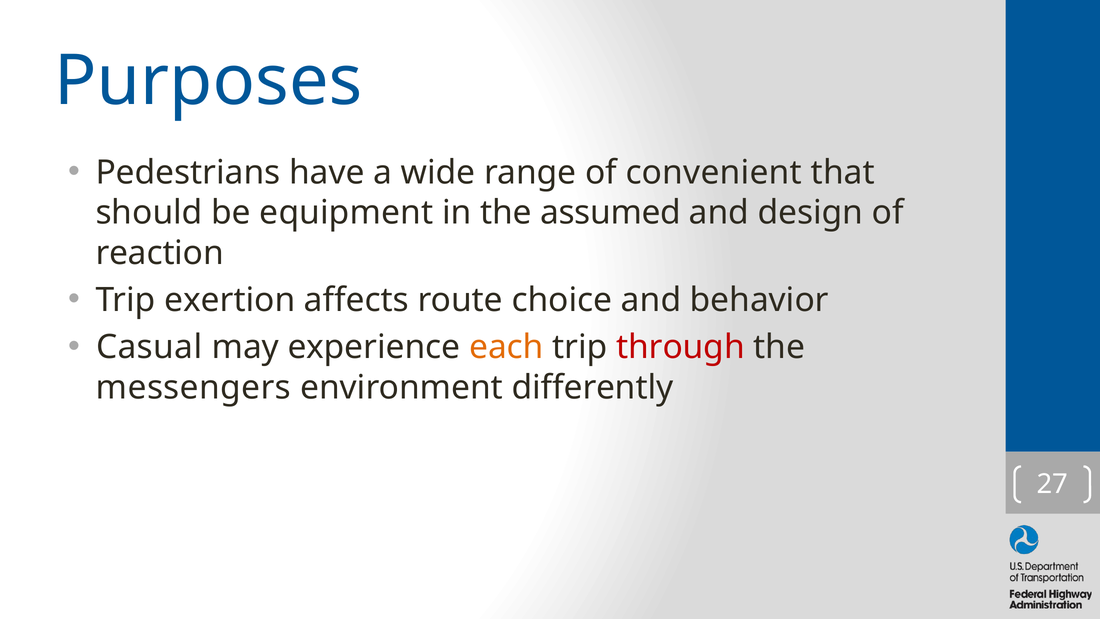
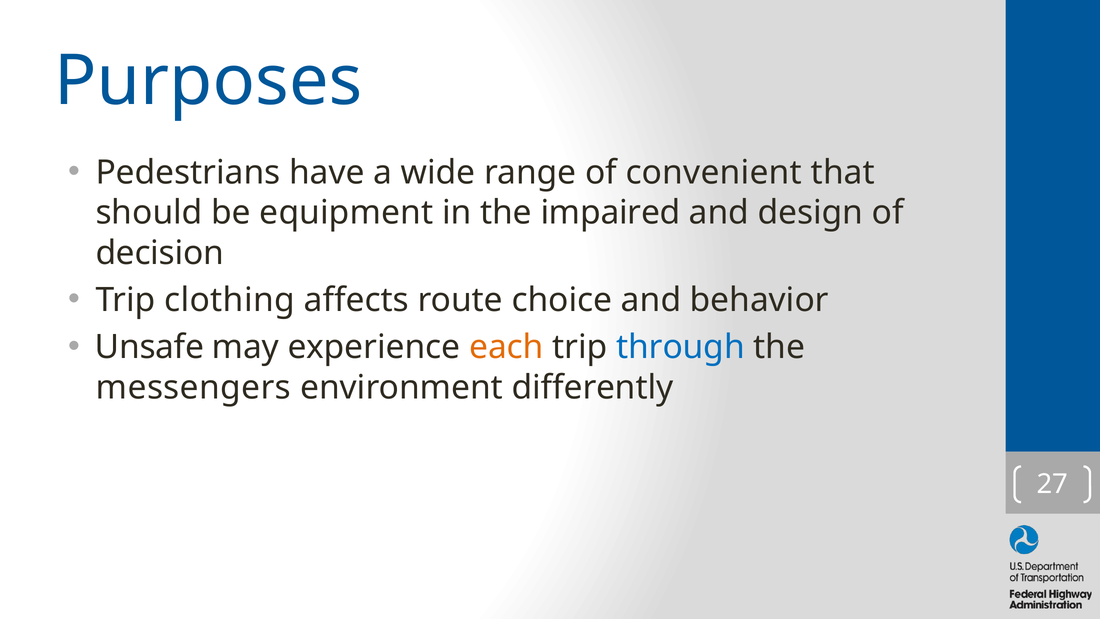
assumed: assumed -> impaired (610, 213)
reaction: reaction -> decision (160, 253)
exertion: exertion -> clothing (230, 300)
Casual: Casual -> Unsafe (150, 347)
through colour: red -> blue (681, 347)
